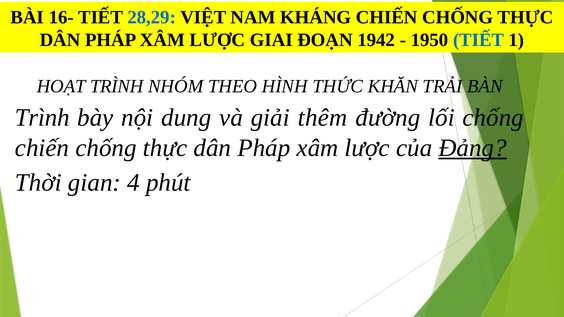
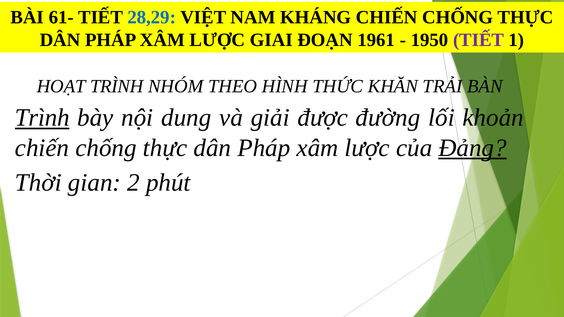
16-: 16- -> 61- (61, 17)
1942: 1942 -> 1961 (376, 40)
TIẾT colour: blue -> purple (479, 40)
Trình underline: none -> present (42, 118)
thêm: thêm -> được (323, 118)
lối chống: chống -> khoản (493, 118)
4: 4 -> 2 (133, 183)
